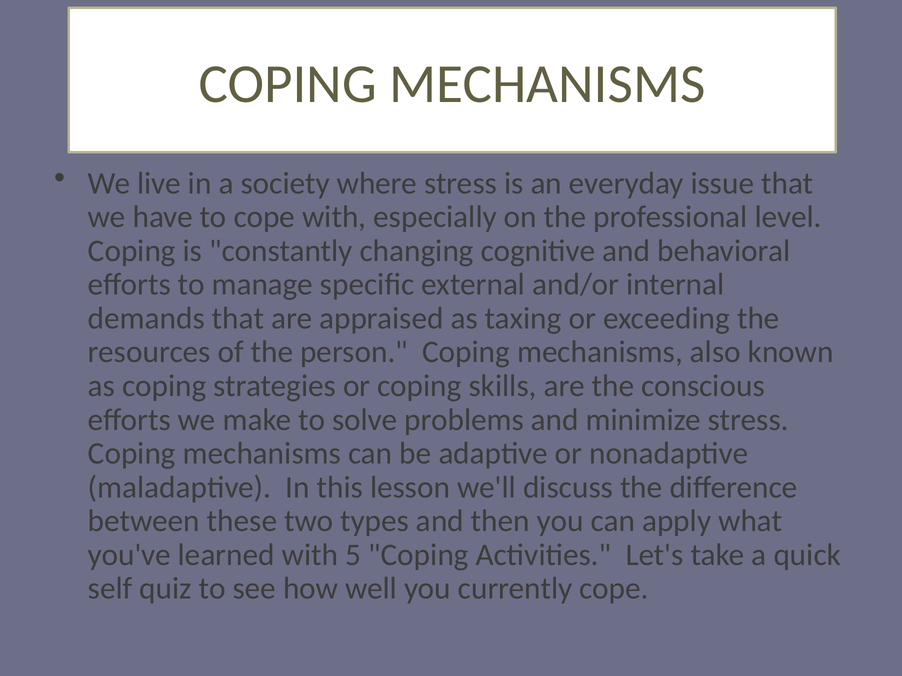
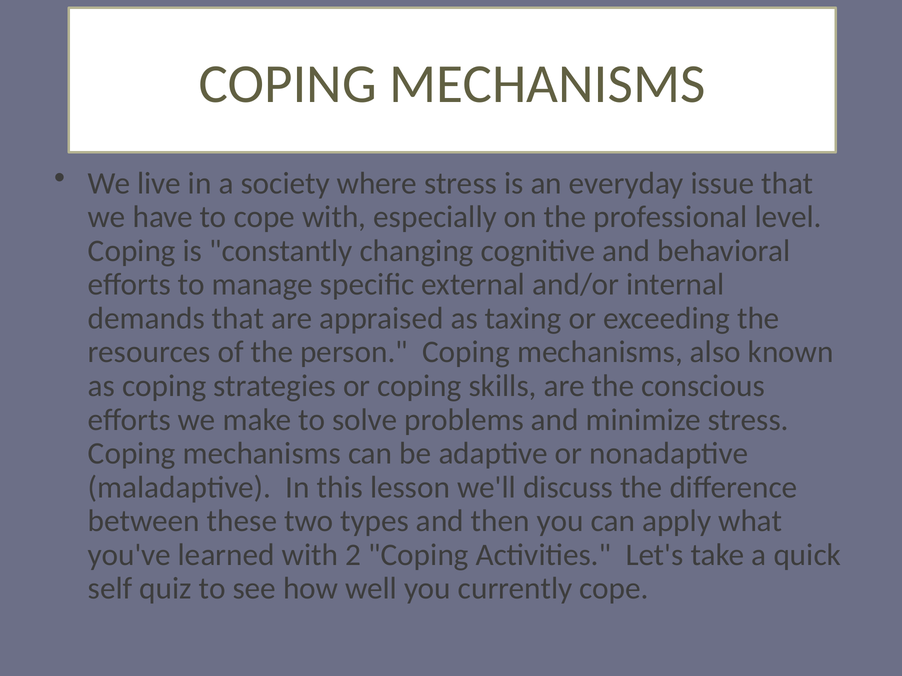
5: 5 -> 2 (353, 555)
